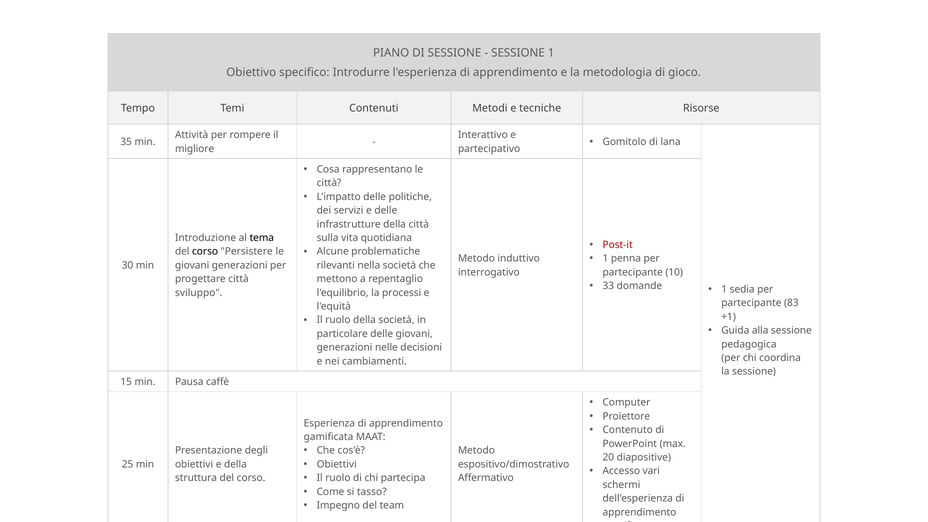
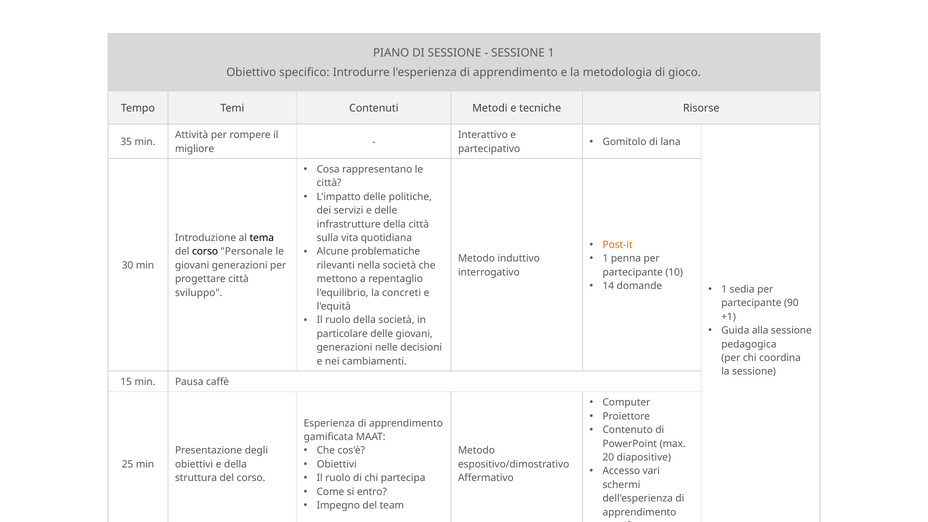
Post-it colour: red -> orange (618, 245)
Persistere: Persistere -> Personale (247, 252)
33: 33 -> 14 (608, 286)
processi: processi -> concreti (402, 293)
83: 83 -> 90 (791, 303)
tasso: tasso -> entro (372, 492)
